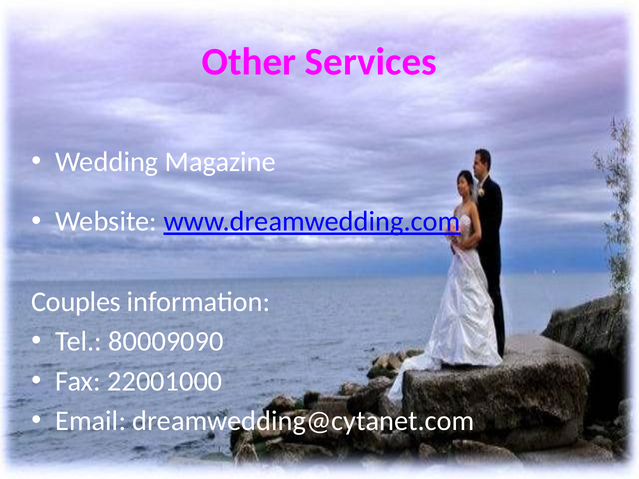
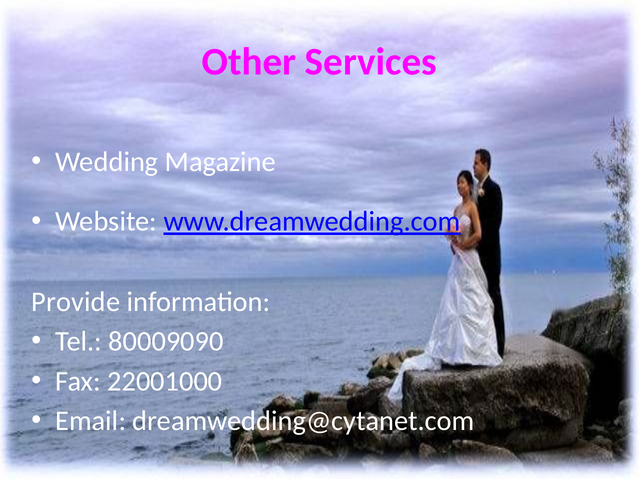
Couples: Couples -> Provide (76, 302)
